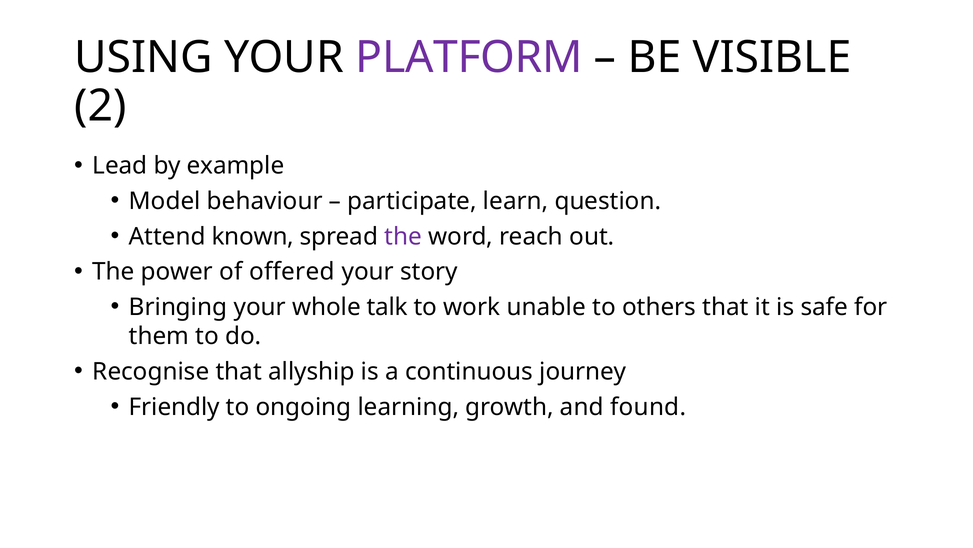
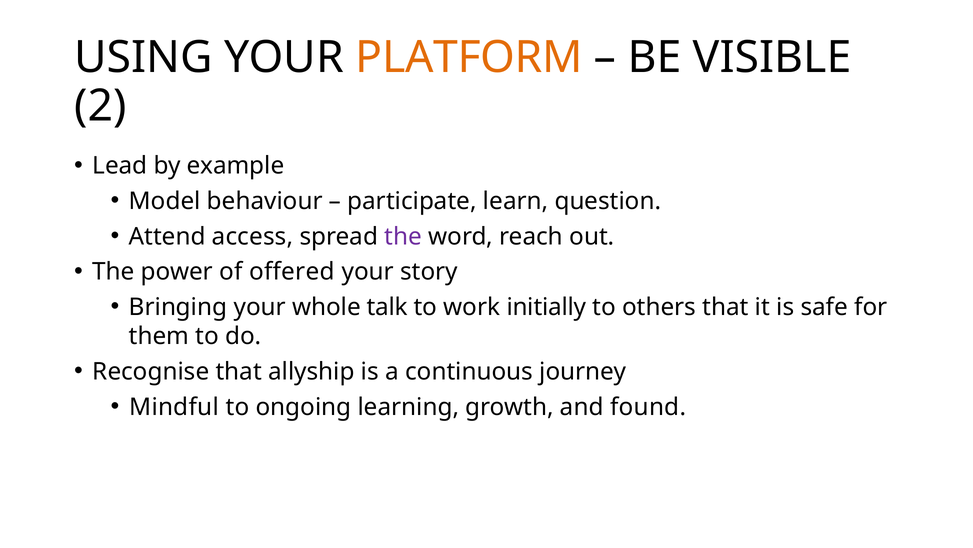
PLATFORM colour: purple -> orange (469, 58)
known: known -> access (253, 236)
unable: unable -> initially (546, 307)
Friendly: Friendly -> Mindful (174, 407)
